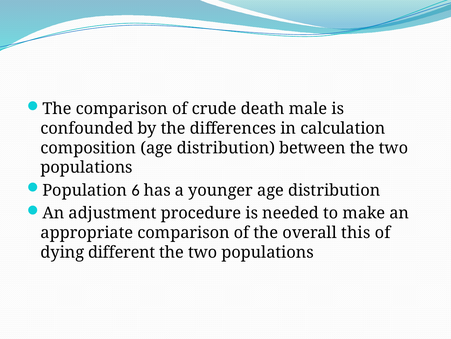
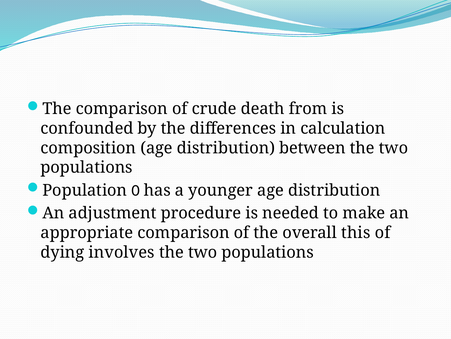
male: male -> from (308, 109)
6: 6 -> 0 (136, 190)
different: different -> involves (122, 252)
